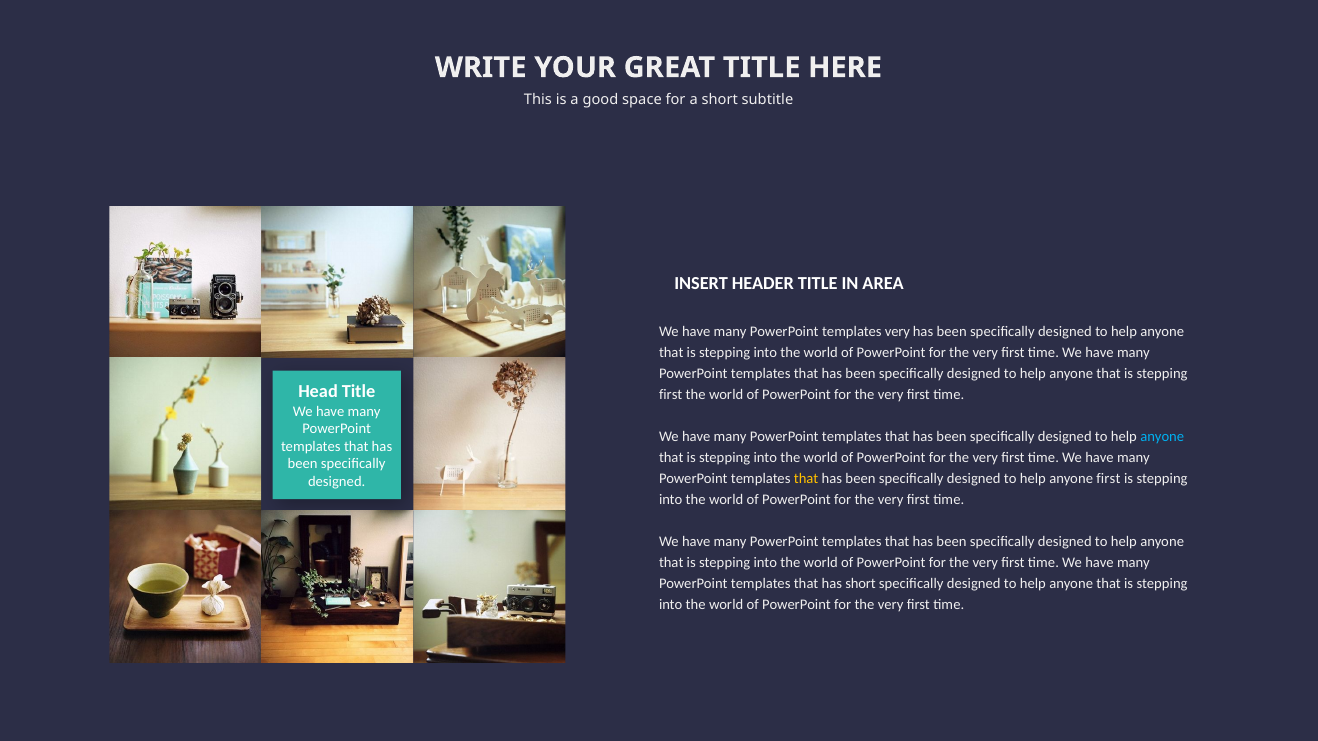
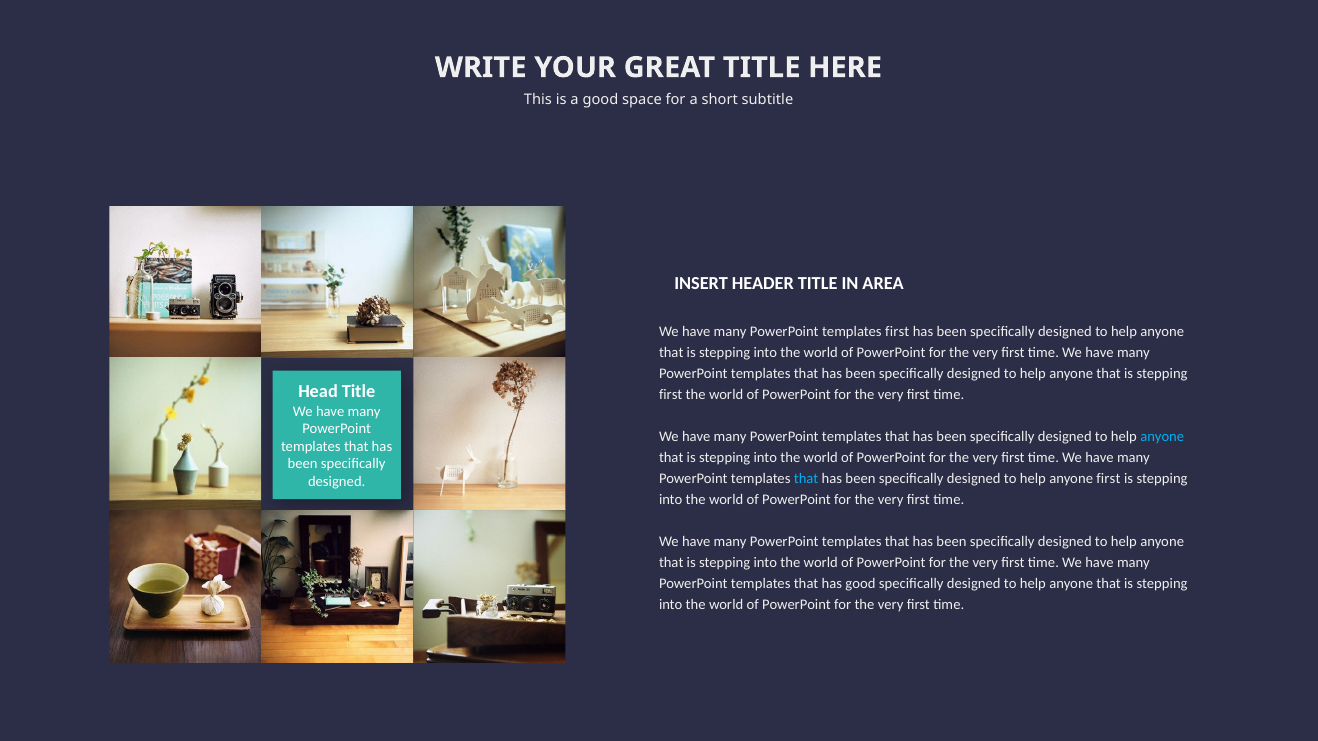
templates very: very -> first (897, 332)
that colour: yellow -> light blue (806, 479)
has short: short -> good (860, 584)
